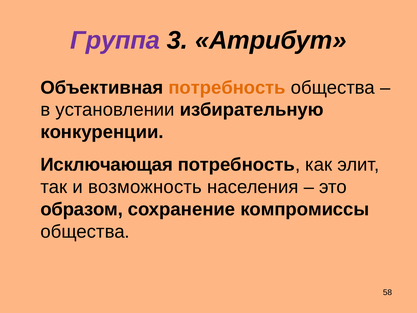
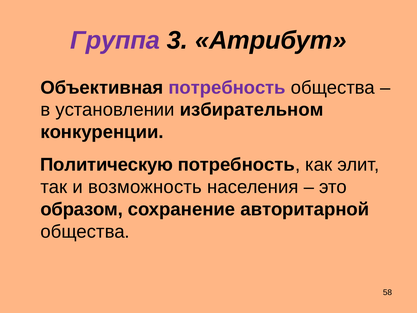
потребность colour: orange -> purple (227, 87)
избирательную: избирательную -> избирательном (252, 110)
Исключающая: Исключающая -> Политическую (107, 165)
компромиссы: компромиссы -> авторитарной (305, 209)
